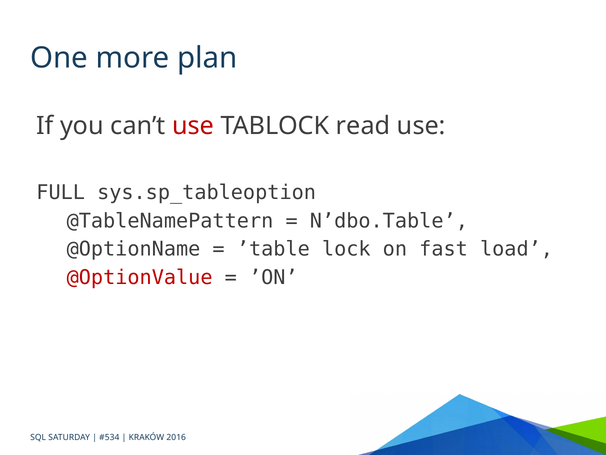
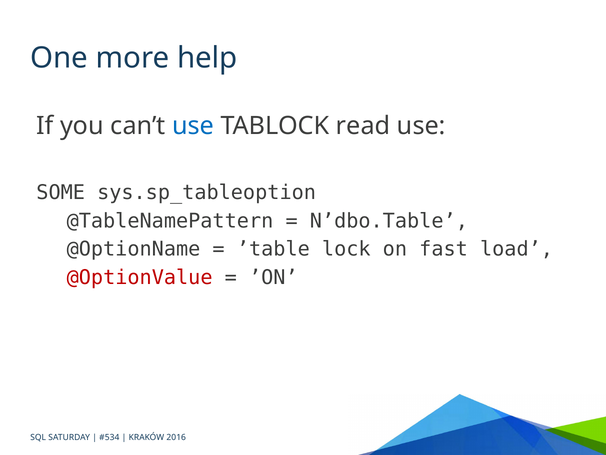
plan: plan -> help (207, 58)
use colour: red -> blue (193, 126)
FULL: FULL -> SOME (61, 192)
